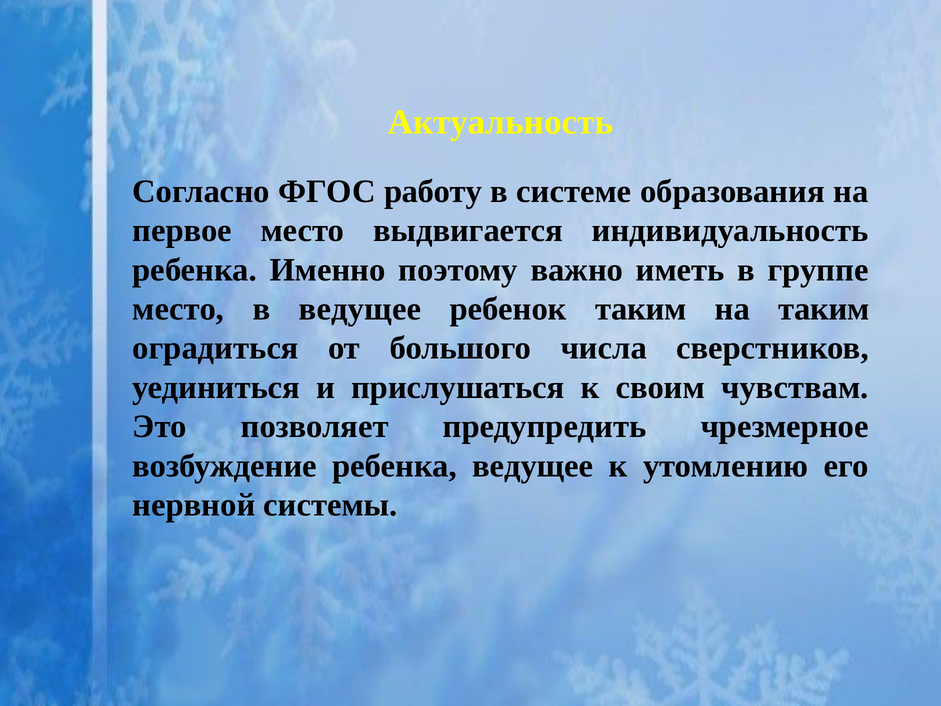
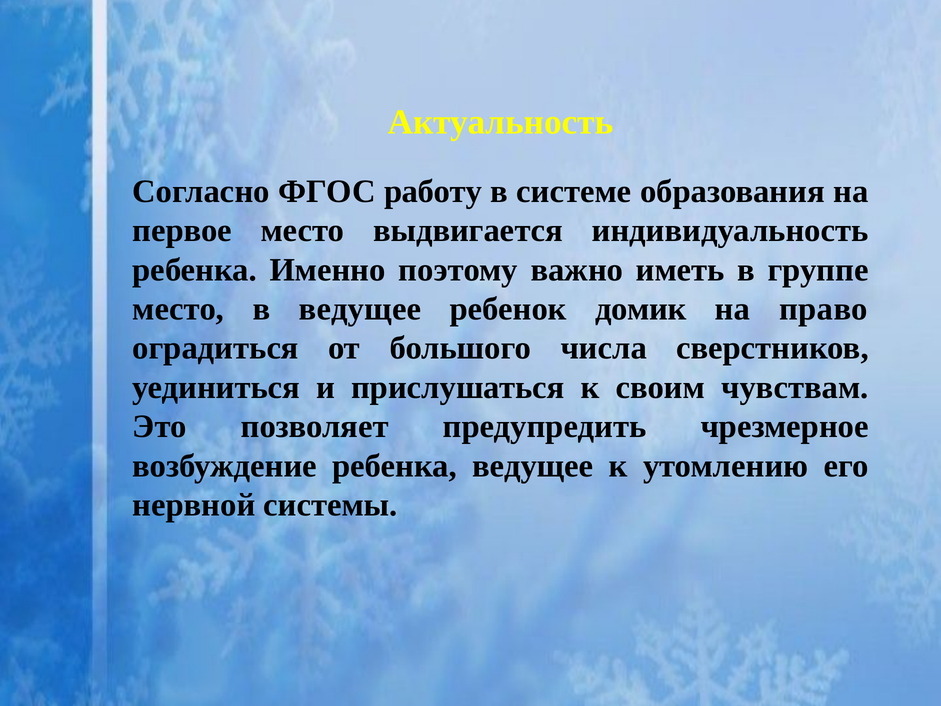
ребенок таким: таким -> домик (641, 309)
на таким: таким -> право (824, 309)
